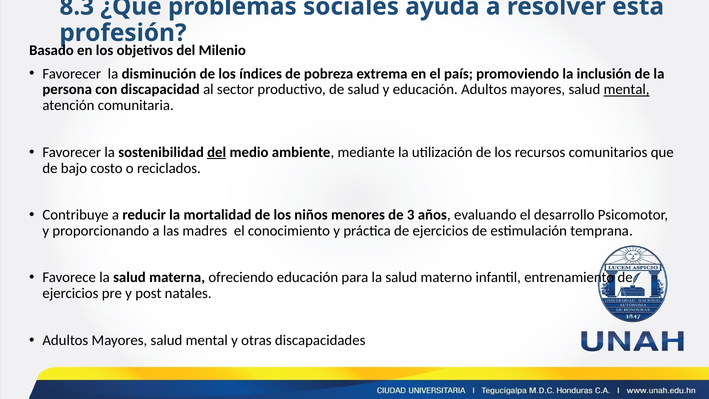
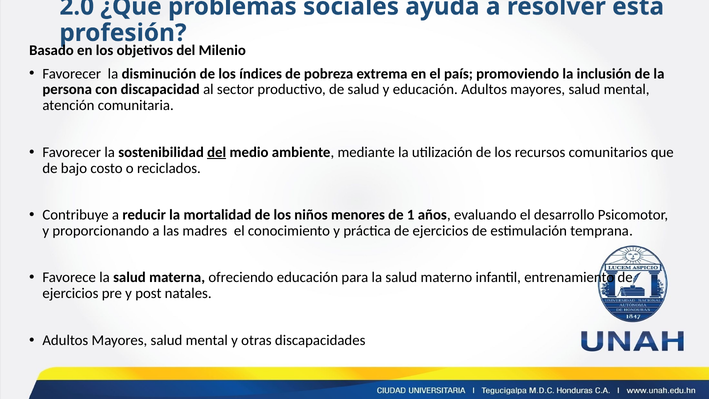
8.3: 8.3 -> 2.0 (77, 7)
mental underline: present -> none (627, 90)
3: 3 -> 1 (411, 215)
